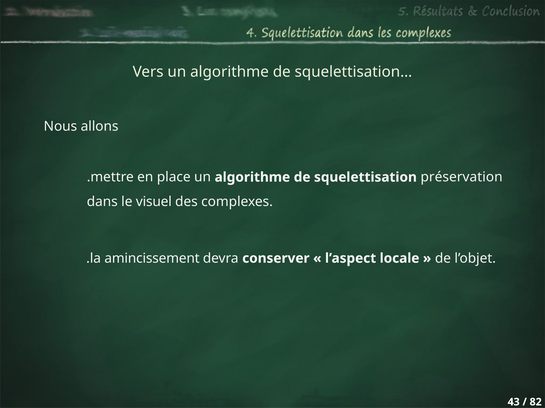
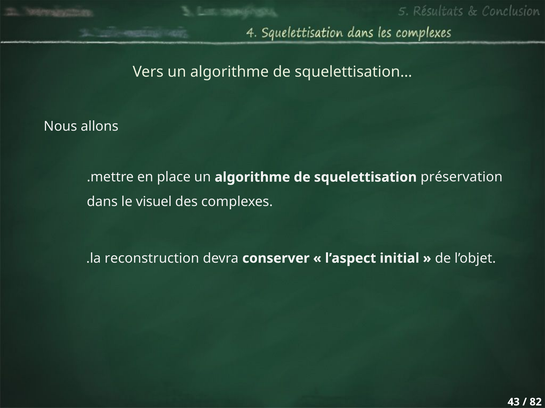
amincissement: amincissement -> reconstruction (152, 259)
locale: locale -> initial (399, 259)
